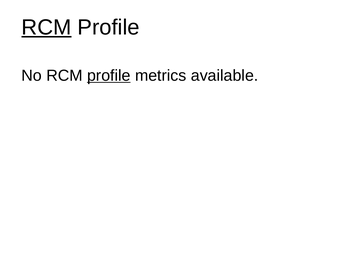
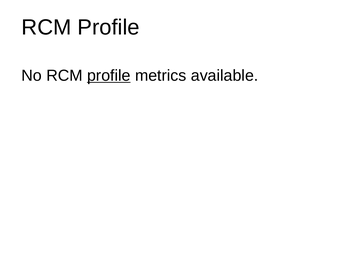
RCM underline: present -> none (46, 27)
